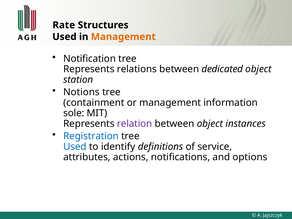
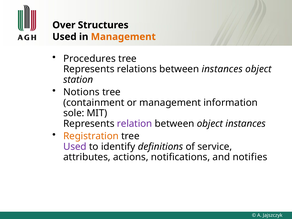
Rate: Rate -> Over (64, 25)
Notification: Notification -> Procedures (90, 59)
between dedicated: dedicated -> instances (222, 69)
Registration colour: blue -> orange (91, 136)
Used colour: blue -> purple (75, 147)
options: options -> notifies (250, 157)
